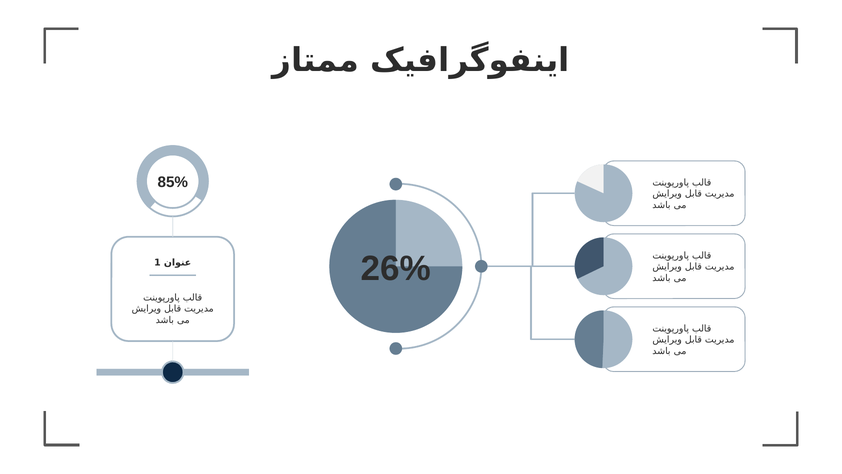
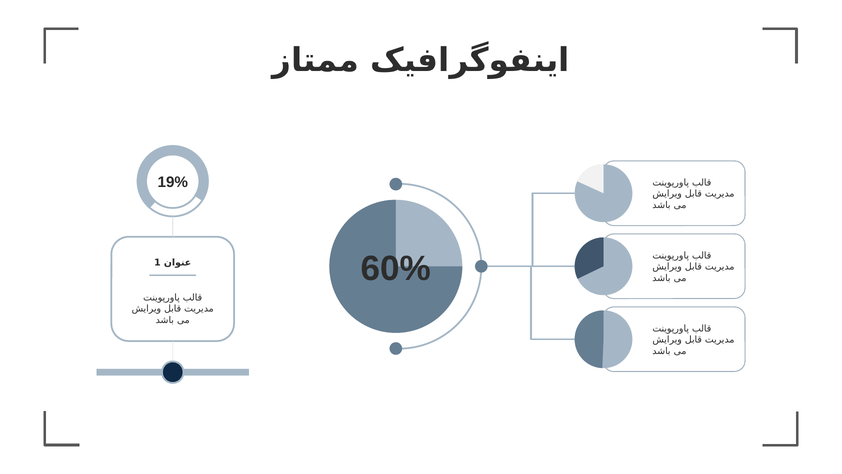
85%: 85% -> 19% (173, 182)
26%: 26% -> 60% (396, 269)
